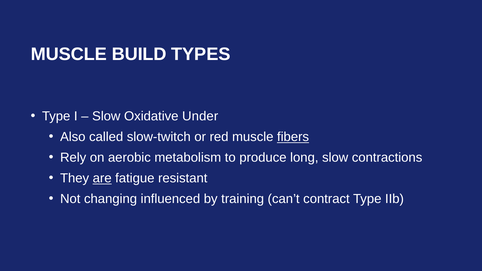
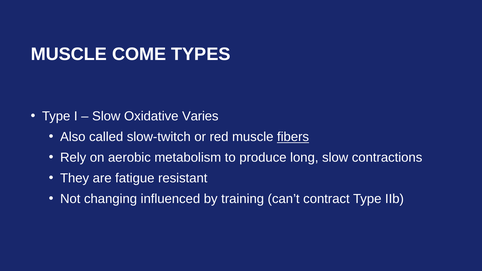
BUILD: BUILD -> COME (139, 54)
Under: Under -> Varies (200, 116)
are underline: present -> none (102, 178)
